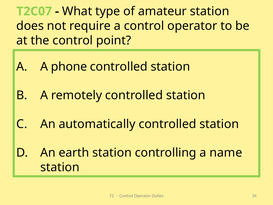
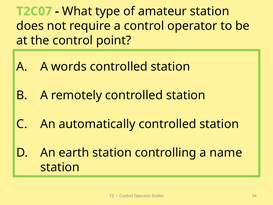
phone: phone -> words (69, 67)
